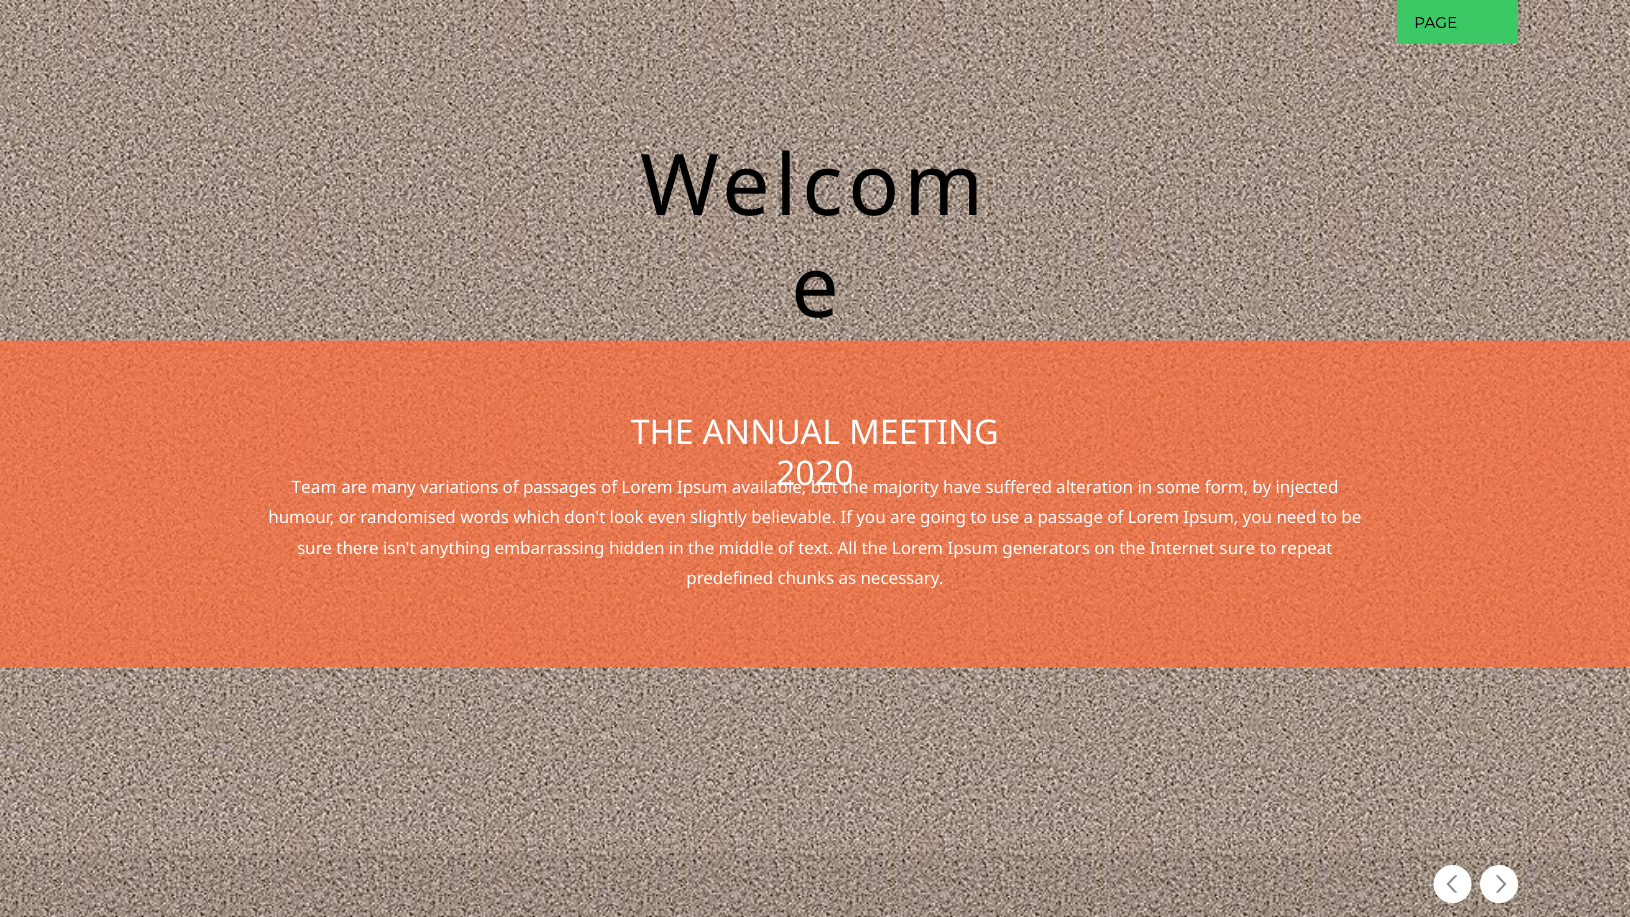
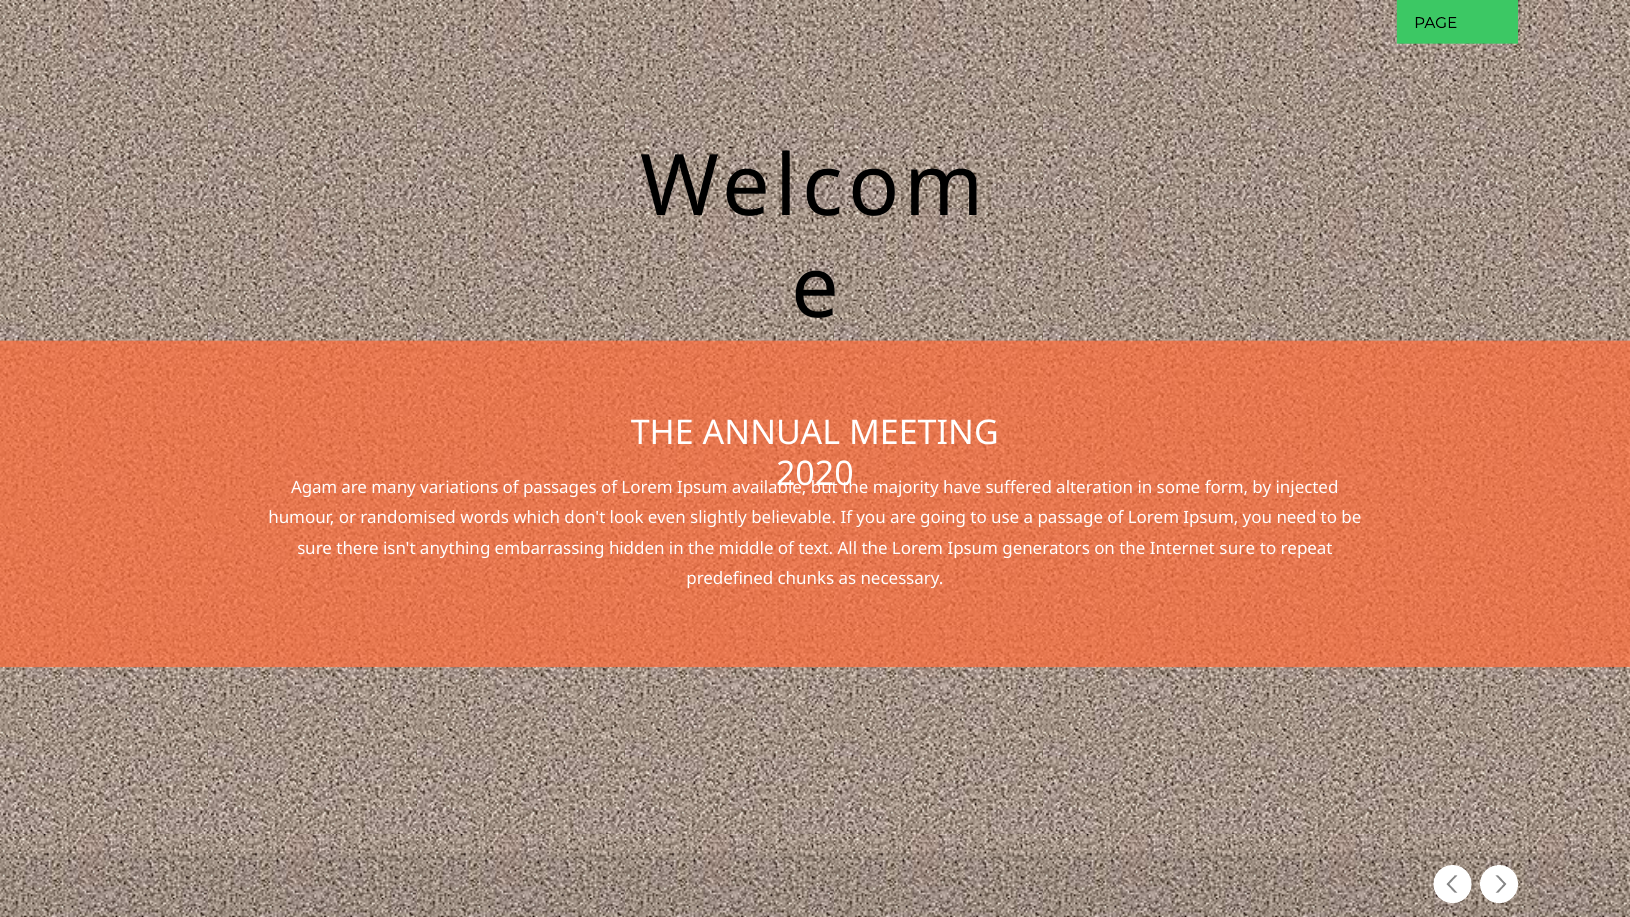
Team: Team -> Agam (314, 488)
